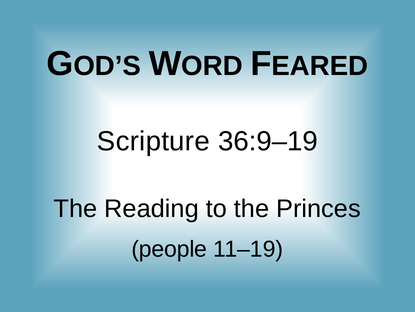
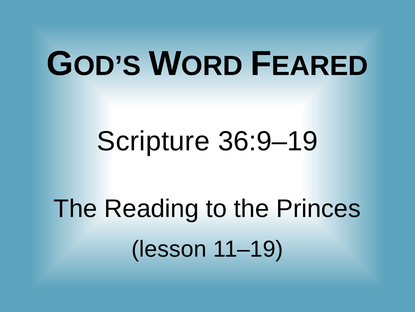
people: people -> lesson (169, 249)
